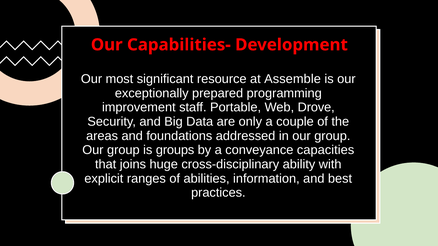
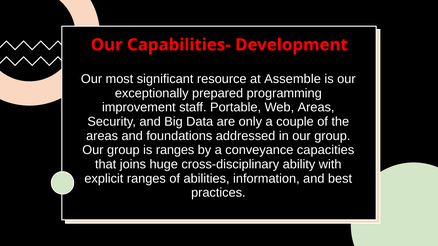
Web Drove: Drove -> Areas (316, 108)
is groups: groups -> ranges (175, 150)
